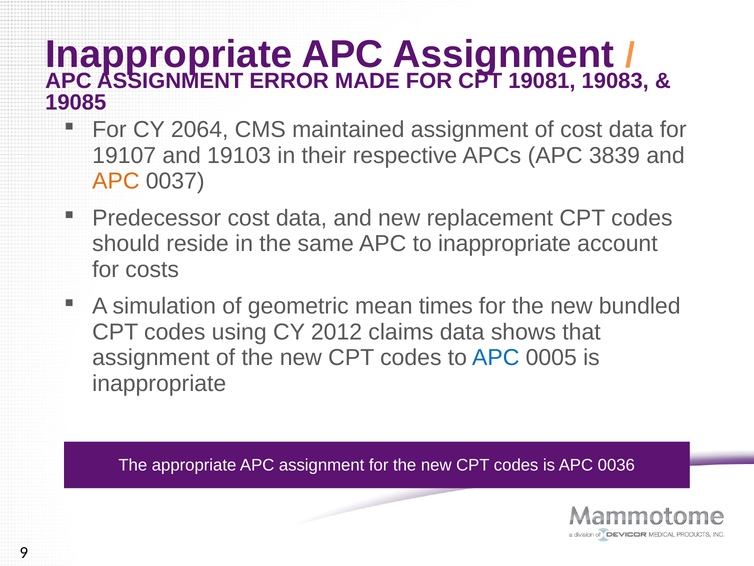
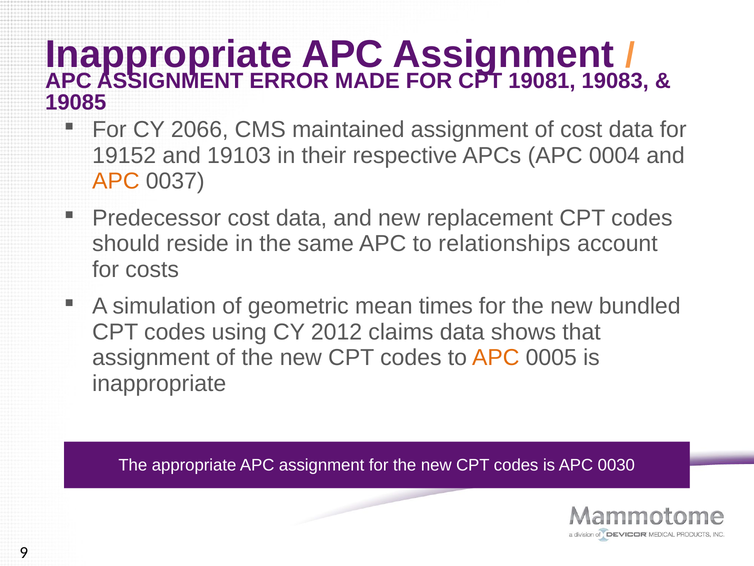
2064: 2064 -> 2066 (200, 130)
19107: 19107 -> 19152 (124, 155)
3839: 3839 -> 0004 (614, 155)
to inappropriate: inappropriate -> relationships (504, 244)
APC colour: blue -> orange (496, 357)
0036: 0036 -> 0030 (616, 465)
